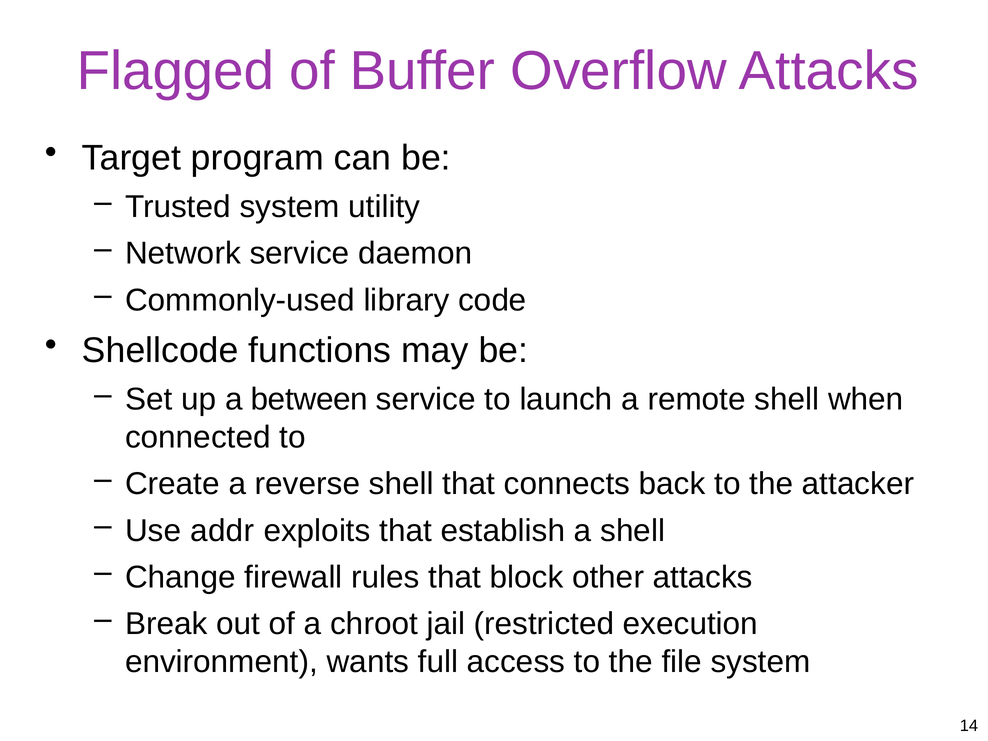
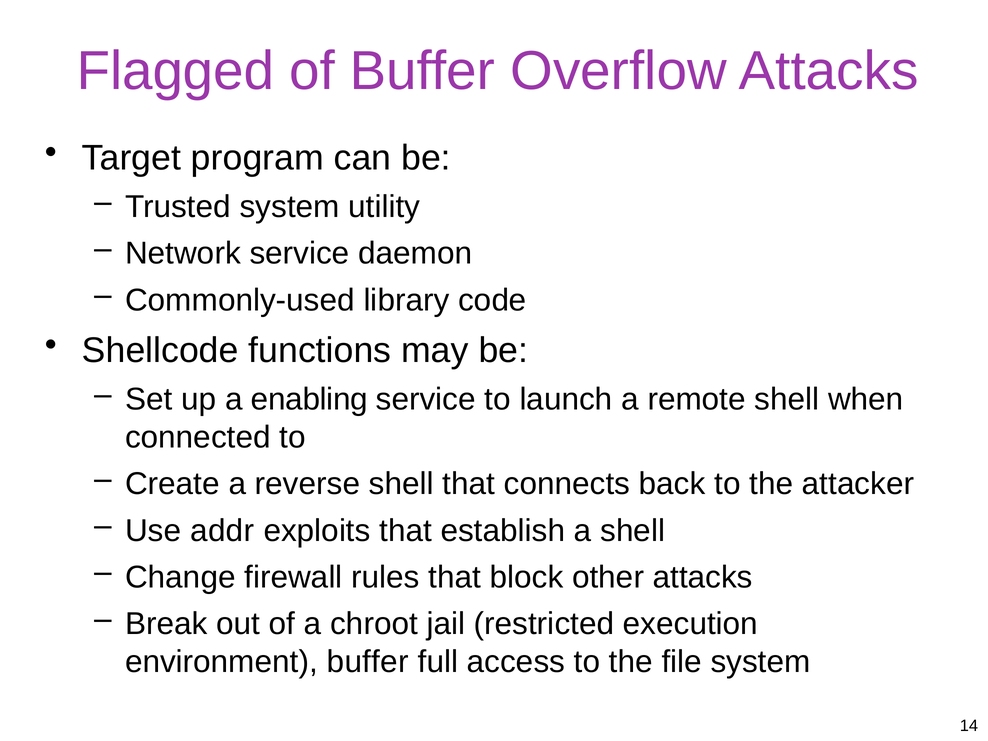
between: between -> enabling (309, 400)
environment wants: wants -> buffer (368, 662)
